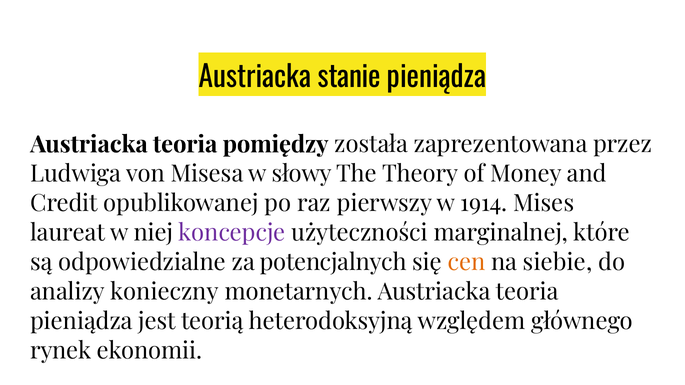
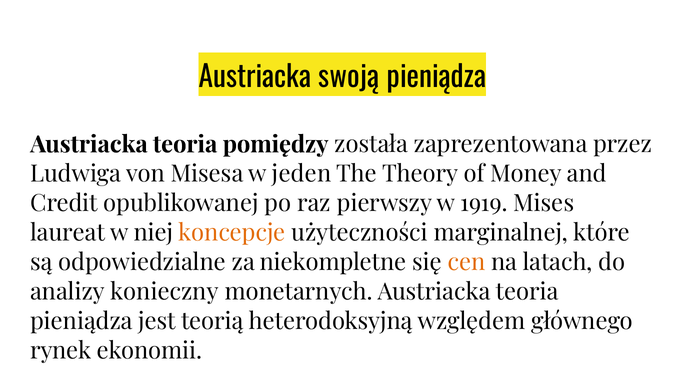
stanie: stanie -> swoją (349, 78)
słowy: słowy -> jeden (302, 174)
1914: 1914 -> 1919 (484, 204)
koncepcje colour: purple -> orange (232, 233)
potencjalnych: potencjalnych -> niekompletne (333, 263)
siebie: siebie -> latach (558, 263)
